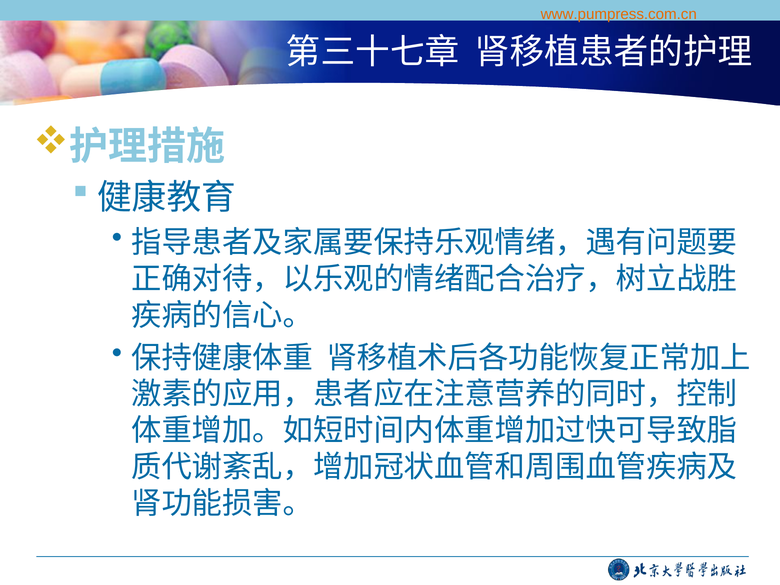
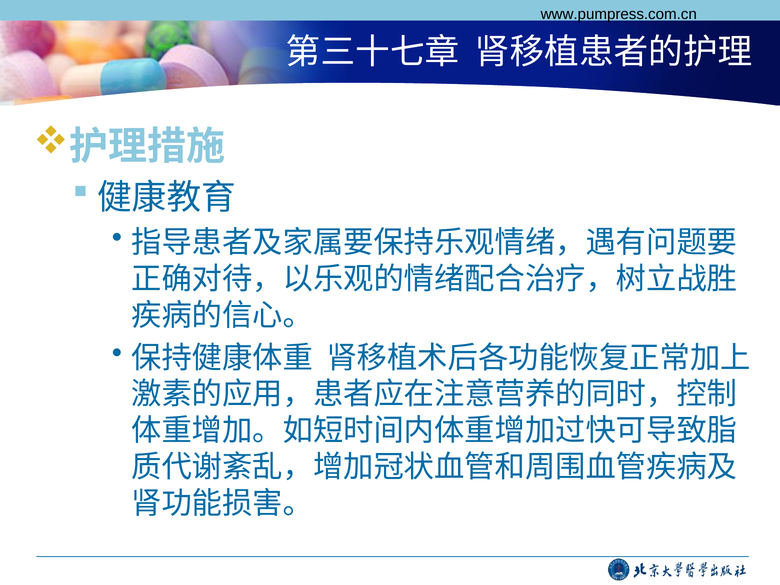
www.pumpress.com.cn colour: orange -> black (619, 14)
